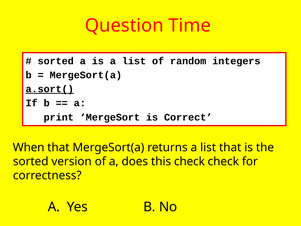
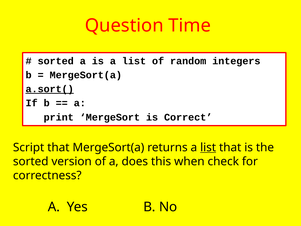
When: When -> Script (29, 147)
list underline: none -> present (208, 147)
this check: check -> when (189, 161)
